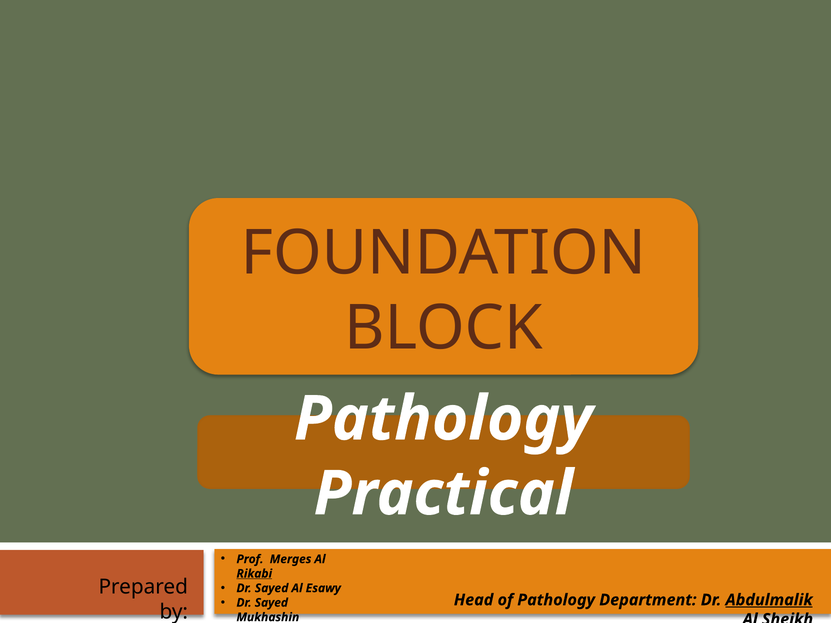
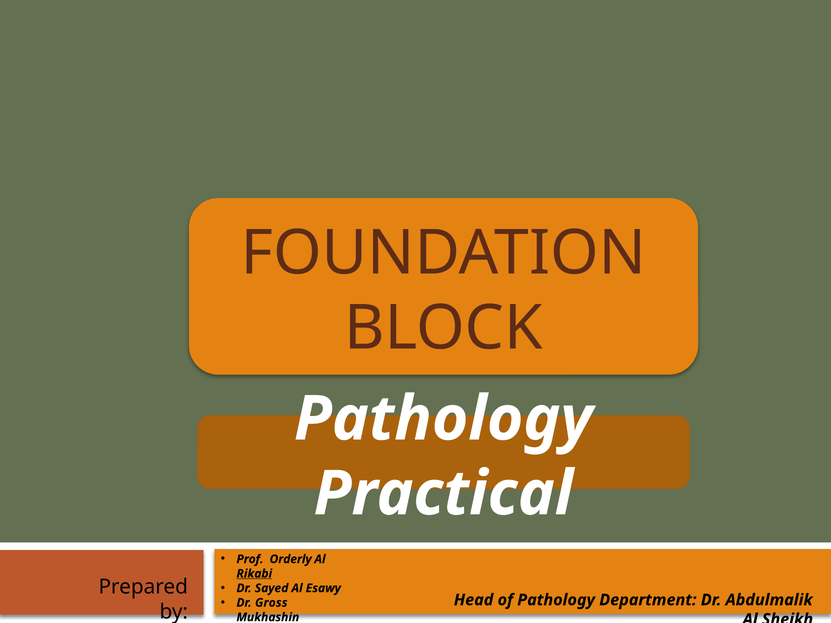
Merges: Merges -> Orderly (291, 559)
Sayed: Sayed -> Gross (271, 603)
Abdulmalik underline: present -> none (769, 600)
